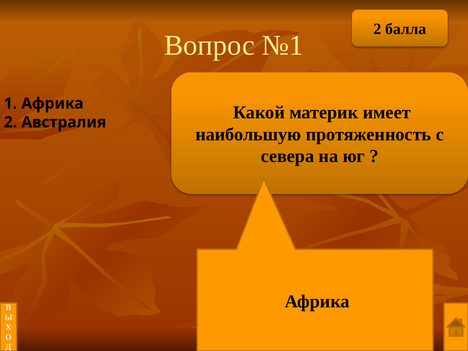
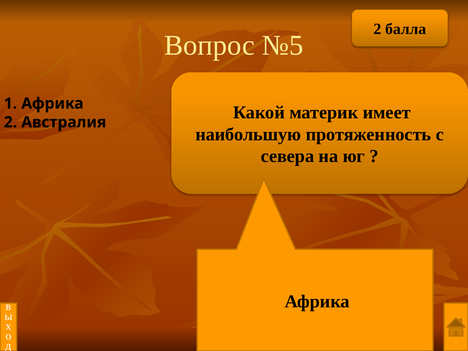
№1: №1 -> №5 (283, 45)
